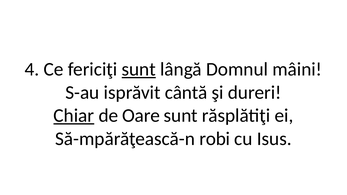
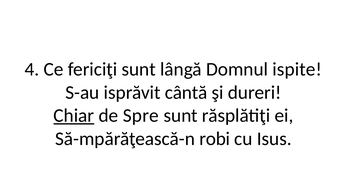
sunt underline: present -> none (139, 69)
mâini: mâini -> ispite (297, 69)
Oare: Oare -> Spre (141, 116)
